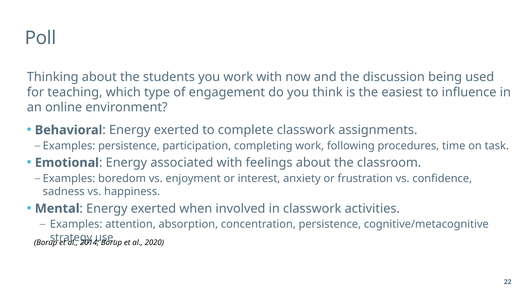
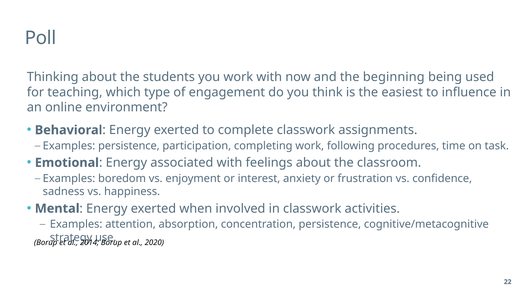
discussion: discussion -> beginning (394, 77)
